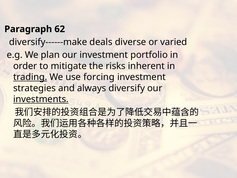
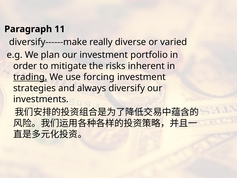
62: 62 -> 11 (60, 29)
deals: deals -> really (101, 42)
investments underline: present -> none (41, 99)
